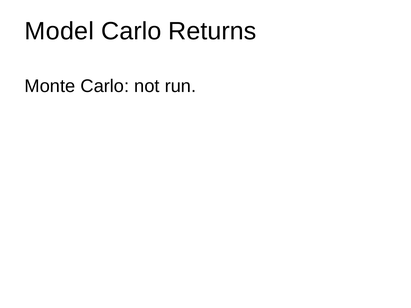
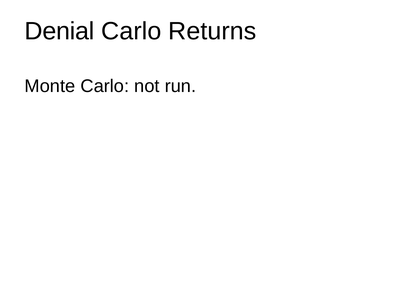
Model: Model -> Denial (60, 31)
